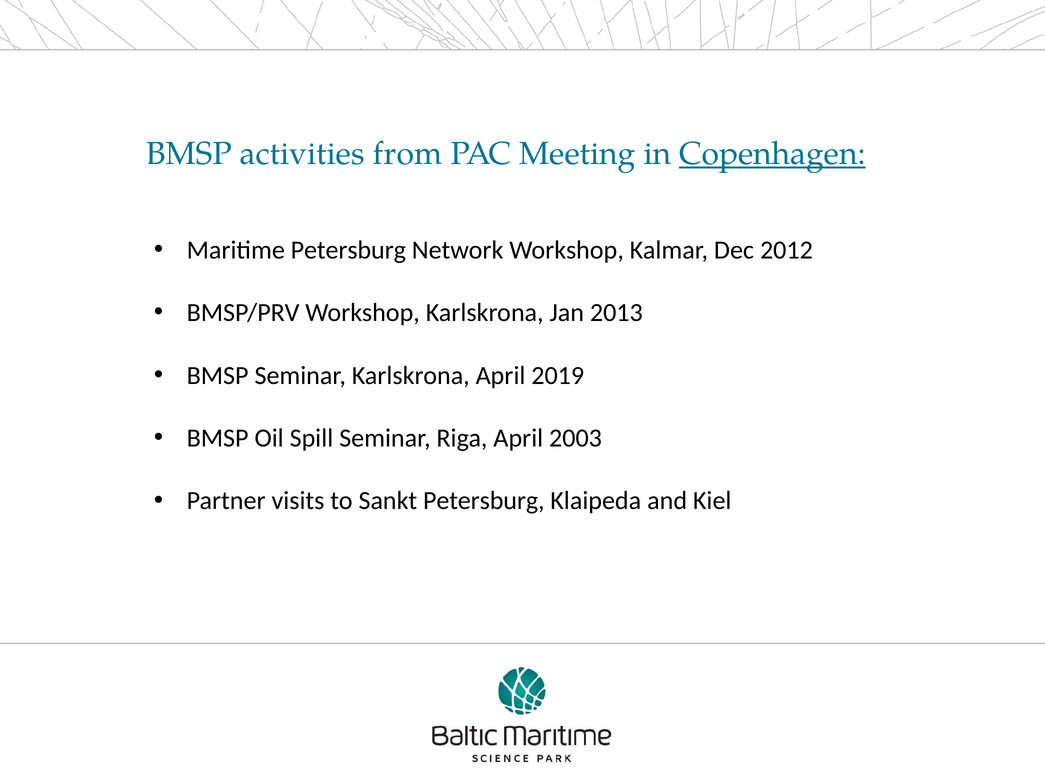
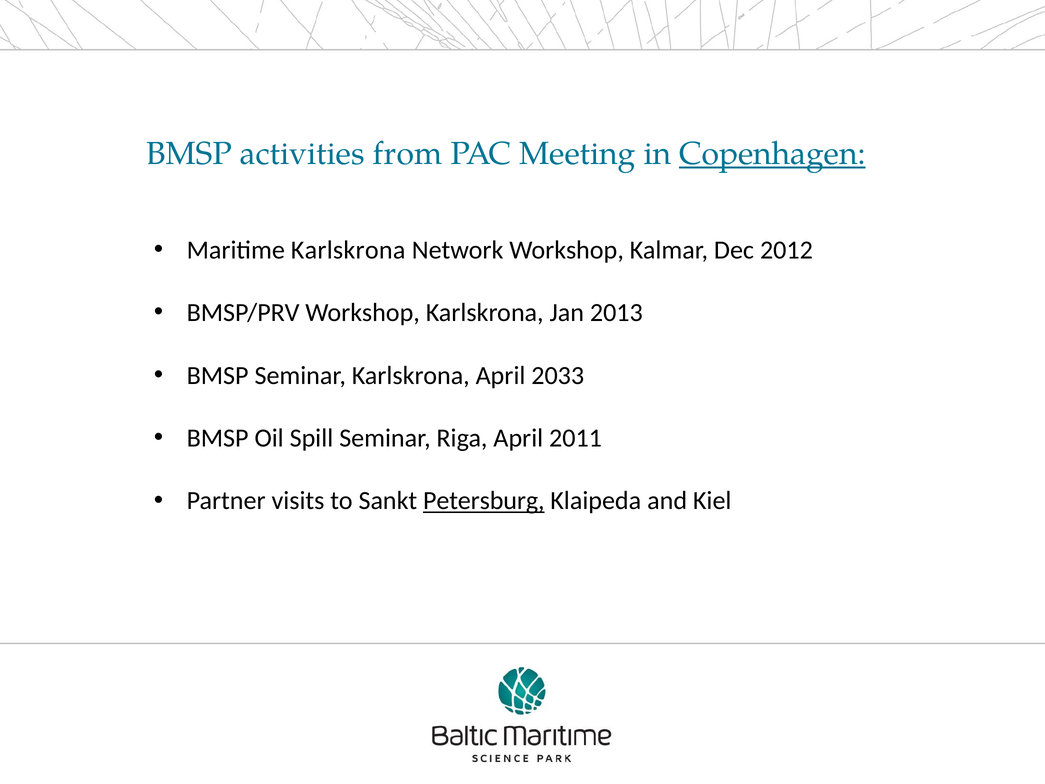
Maritime Petersburg: Petersburg -> Karlskrona (348, 250)
2019: 2019 -> 2033 (558, 375)
2003: 2003 -> 2011 (576, 438)
Petersburg underline: none -> present (484, 501)
